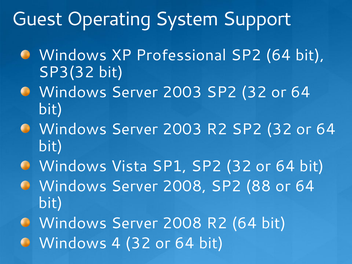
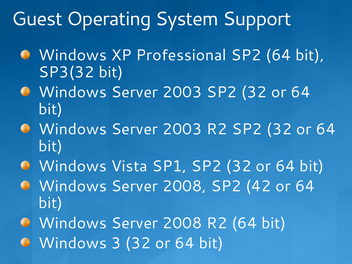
88: 88 -> 42 (258, 186)
4: 4 -> 3 (116, 243)
